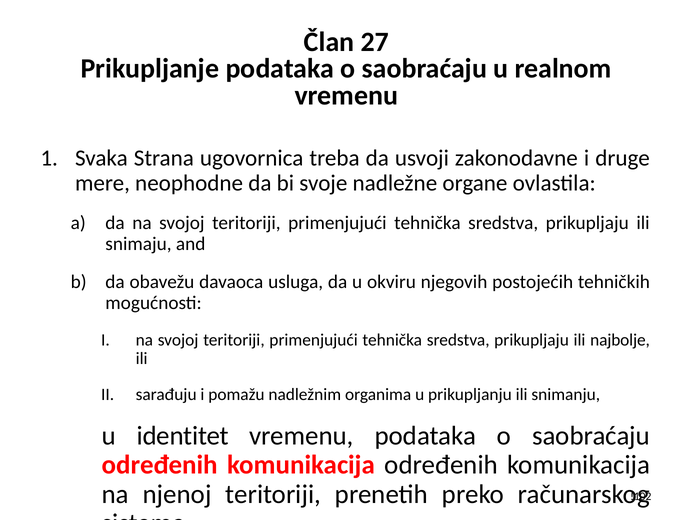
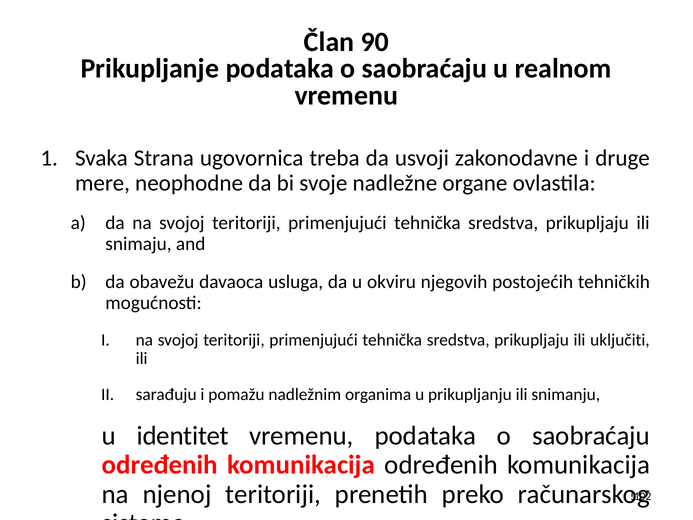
27: 27 -> 90 (375, 42)
najbolje: najbolje -> uključiti (620, 340)
